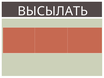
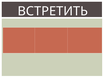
ВЫСЫЛАТЬ: ВЫСЫЛАТЬ -> ВСТРЕТИТЬ (53, 11)
